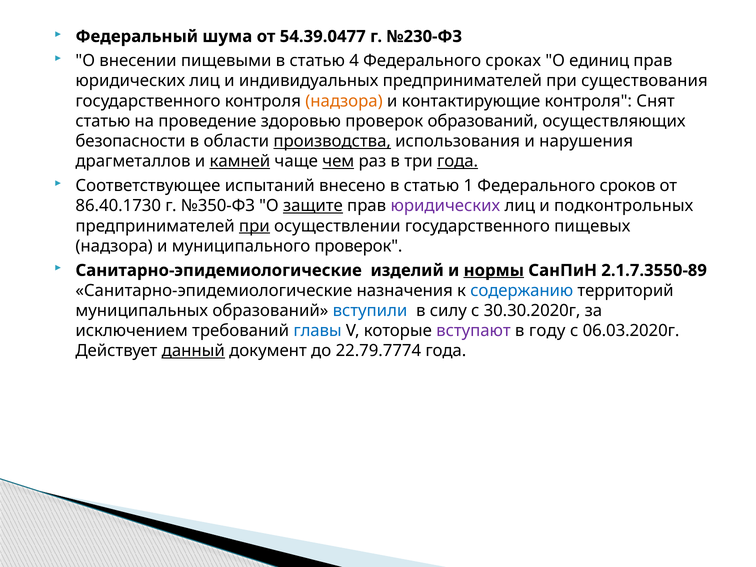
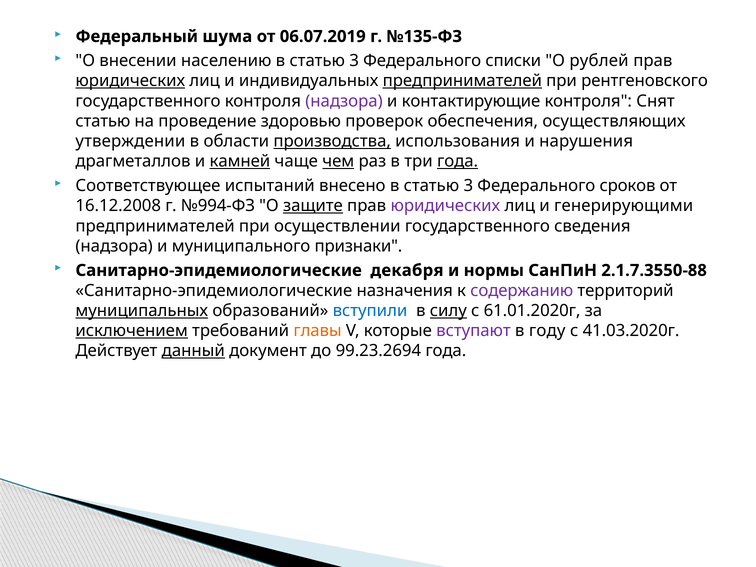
54.39.0477: 54.39.0477 -> 06.07.2019 (323, 36)
№230-ФЗ: №230-ФЗ -> №135-ФЗ (424, 36)
пищевыми: пищевыми -> населению (226, 61)
4: 4 -> 3 (354, 61)
сроках: сроках -> списки (513, 61)
единиц: единиц -> рублей (599, 61)
юридических underline: none -> present (130, 81)
предпринимателей underline: none -> present (462, 81)
существования: существования -> рентгеновского (645, 81)
надзора colour: orange -> purple (344, 101)
проверок образований: образований -> обеспечения (483, 121)
безопасности: безопасности -> утверждении (130, 141)
внесено в статью 1: 1 -> 3 (468, 186)
86.40.1730: 86.40.1730 -> 16.12.2008 (118, 206)
№350-ФЗ: №350-ФЗ -> №994-ФЗ (218, 206)
подконтрольных: подконтрольных -> генерирующими (624, 206)
при underline: present -> none (254, 226)
пищевых: пищевых -> сведения (592, 226)
муниципального проверок: проверок -> признаки (358, 246)
изделий: изделий -> декабря (407, 270)
нормы underline: present -> none (494, 270)
2.1.7.3550-89: 2.1.7.3550-89 -> 2.1.7.3550-88 (654, 270)
содержанию colour: blue -> purple (522, 291)
муниципальных underline: none -> present (142, 311)
силу underline: none -> present (448, 311)
30.30.2020г: 30.30.2020г -> 61.01.2020г (532, 311)
исключением underline: none -> present (132, 331)
главы colour: blue -> orange (318, 331)
06.03.2020г: 06.03.2020г -> 41.03.2020г (631, 331)
22.79.7774: 22.79.7774 -> 99.23.2694 (378, 351)
